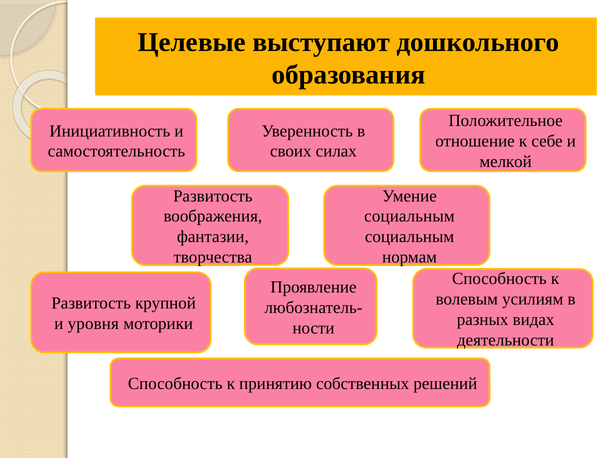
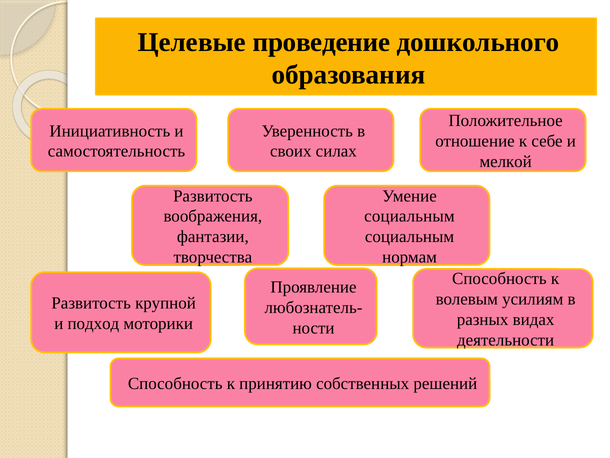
выступают: выступают -> проведение (321, 42)
уровня: уровня -> подход (93, 323)
